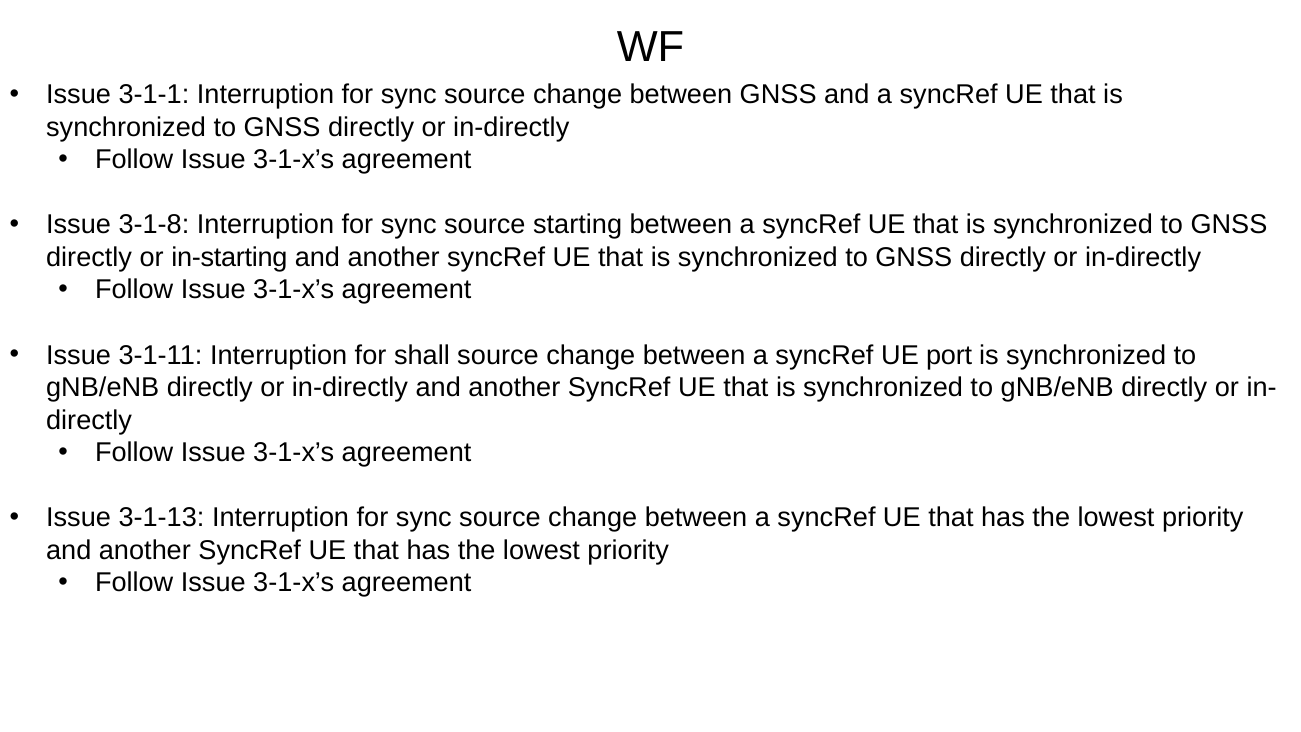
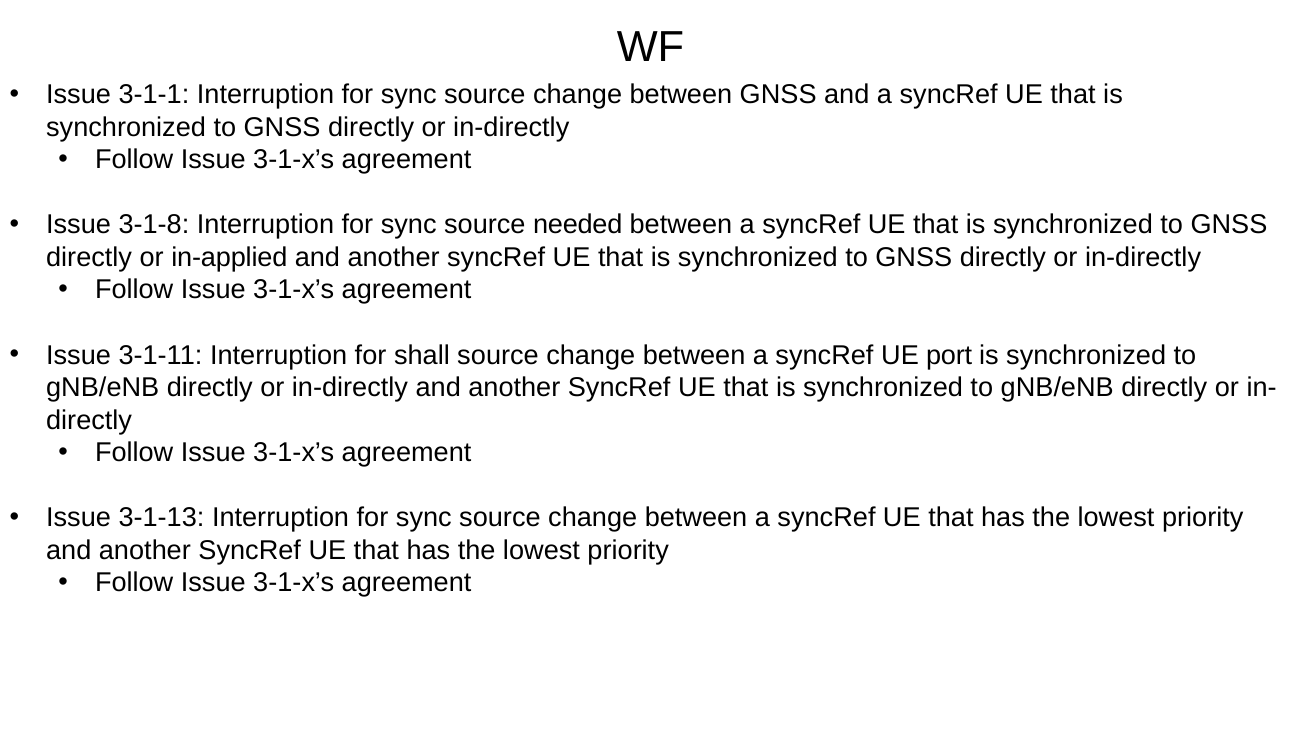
starting: starting -> needed (578, 225)
in-starting: in-starting -> in-applied (229, 257)
